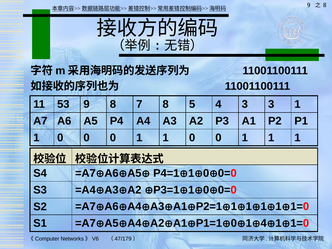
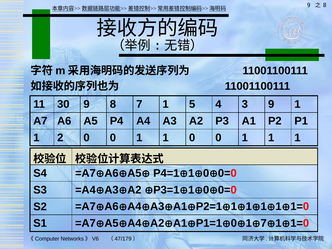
53: 53 -> 30 (63, 104)
7 8: 8 -> 1 (166, 104)
3 3: 3 -> 9 (271, 104)
0: 0 -> 2 (60, 138)
4: 4 -> 7 (264, 223)
